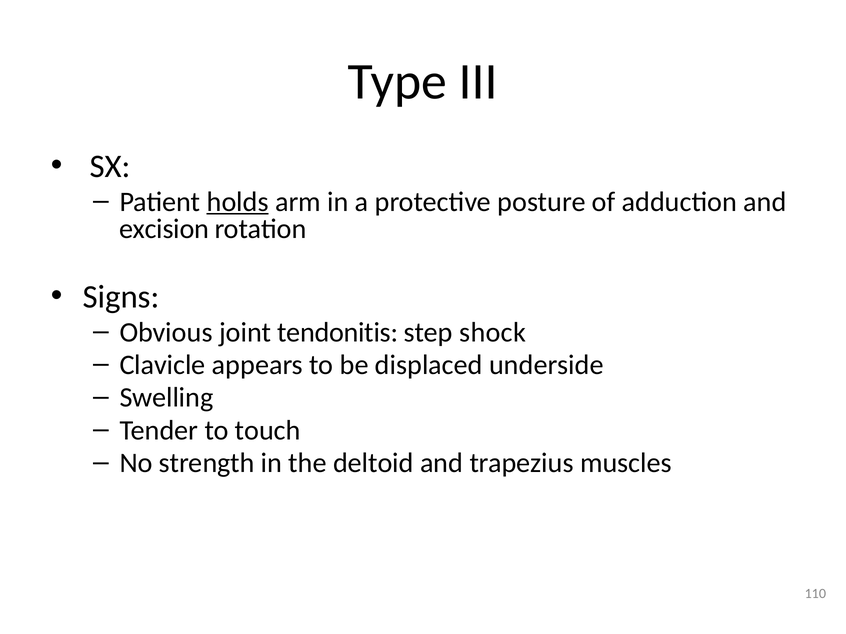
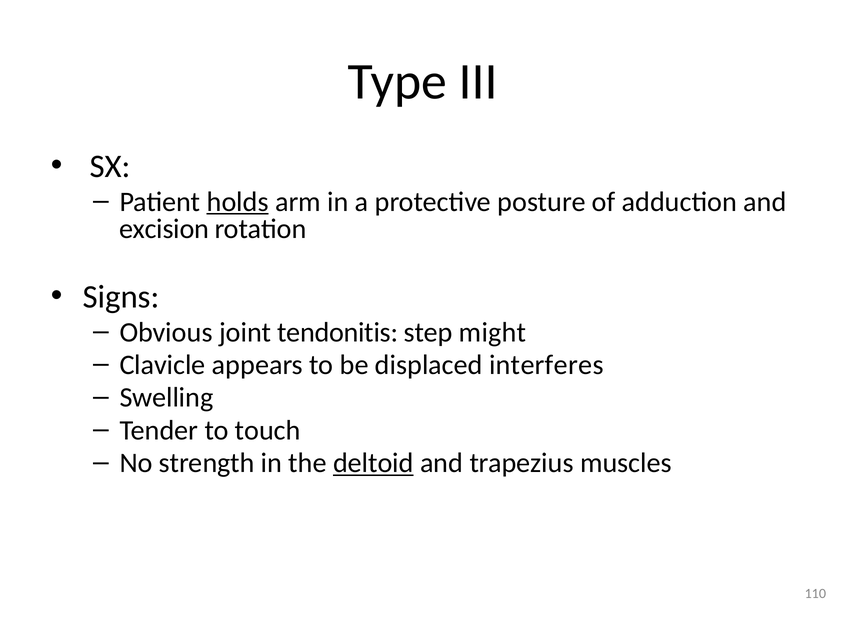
shock: shock -> might (493, 333)
underside: underside -> interferes (546, 365)
deltoid underline: none -> present (373, 463)
